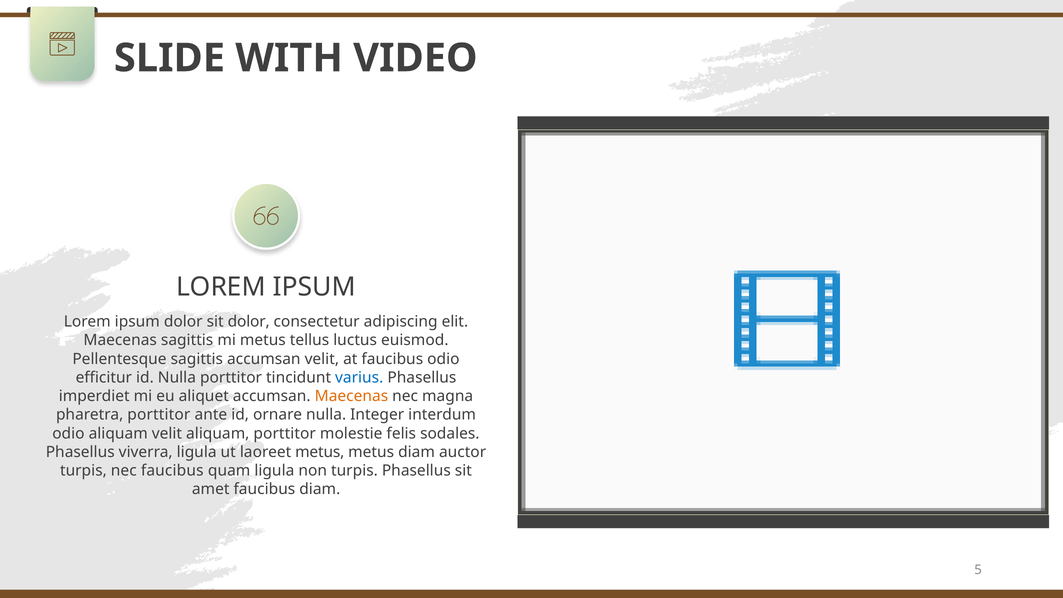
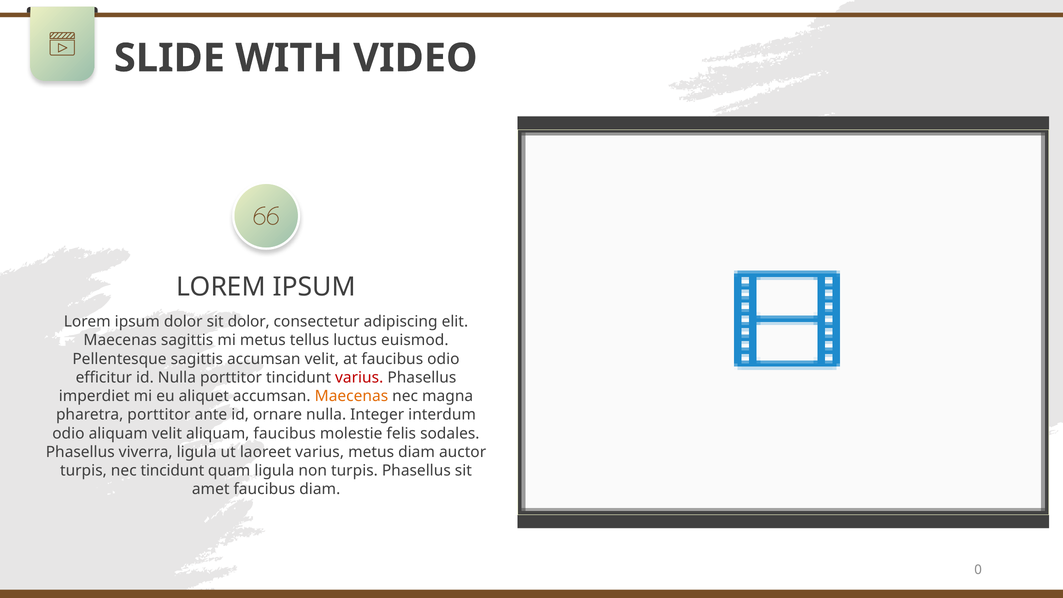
varius colour: blue -> red (359, 377)
aliquam porttitor: porttitor -> faucibus (285, 433)
laoreet metus: metus -> varius (320, 452)
nec faucibus: faucibus -> tincidunt (172, 471)
5: 5 -> 0 (978, 570)
